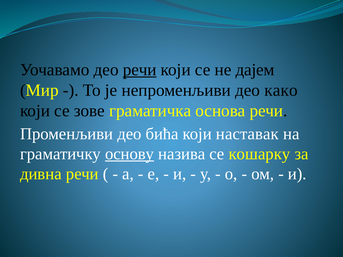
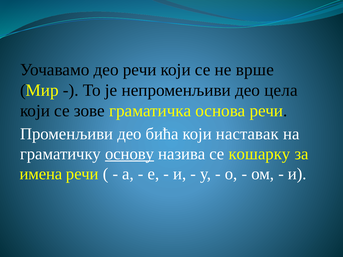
речи underline: present -> none (140, 70)
дајем: дајем -> врше (255, 70)
како: како -> цела (281, 90)
дивна: дивна -> имена (41, 174)
